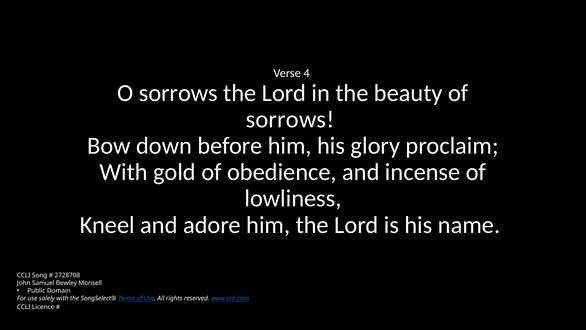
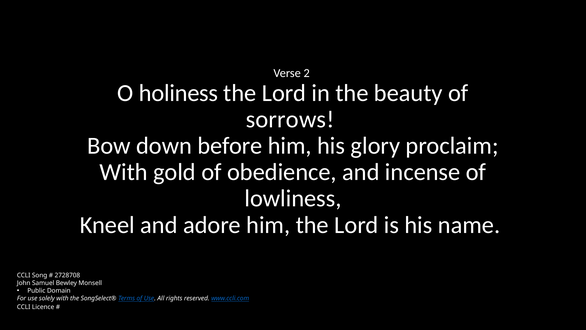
4: 4 -> 2 (307, 73)
O sorrows: sorrows -> holiness (178, 93)
